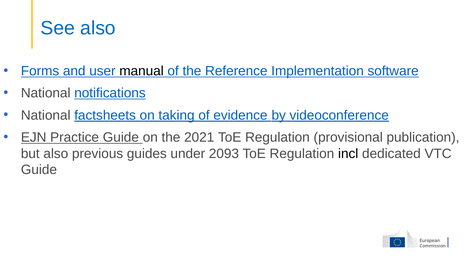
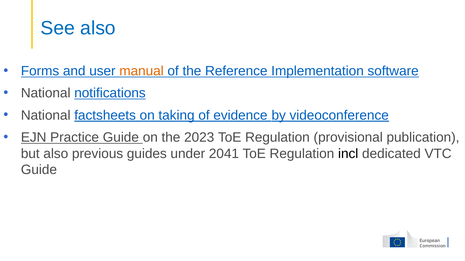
manual colour: black -> orange (142, 71)
2021: 2021 -> 2023 (199, 138)
2093: 2093 -> 2041 (224, 154)
